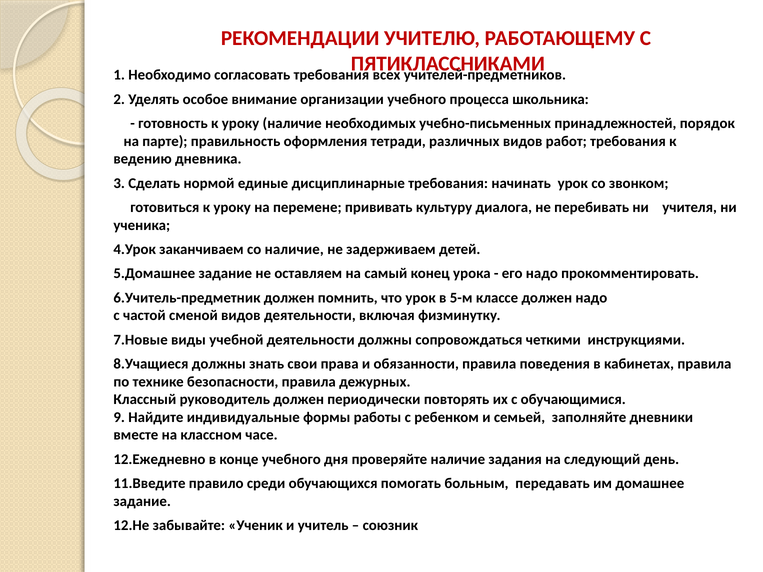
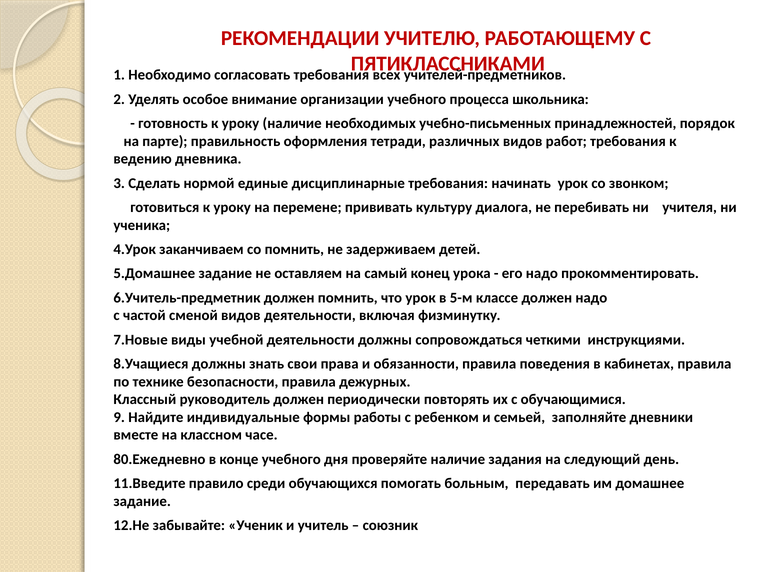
со наличие: наличие -> помнить (294, 249)
12.Ежедневно: 12.Ежедневно -> 80.Ежедневно (159, 459)
